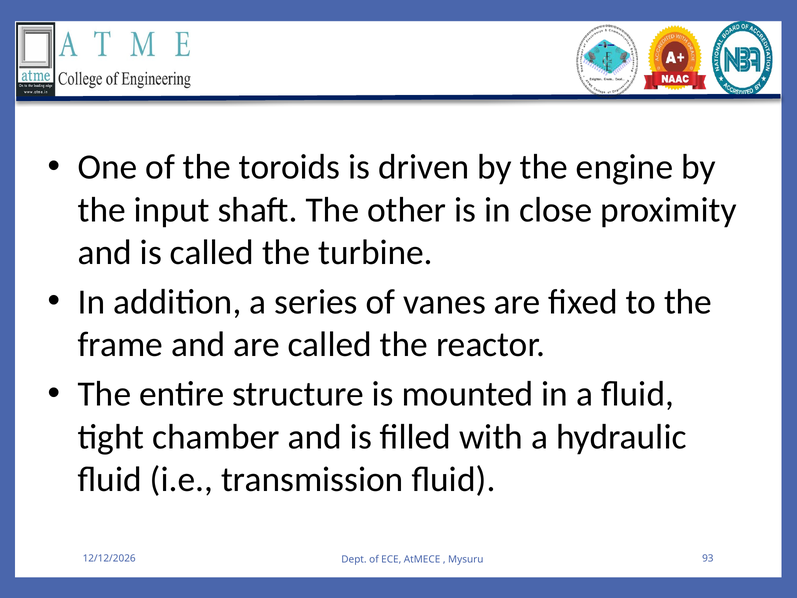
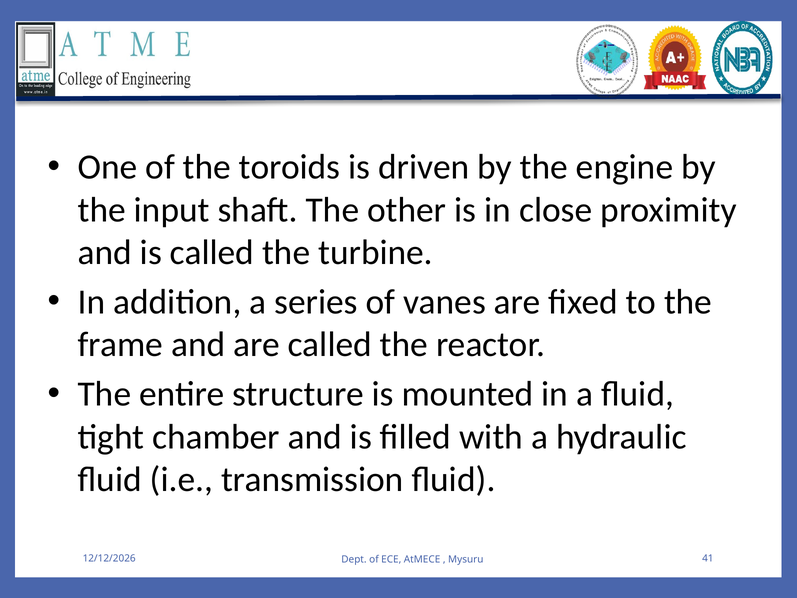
93: 93 -> 41 (708, 558)
